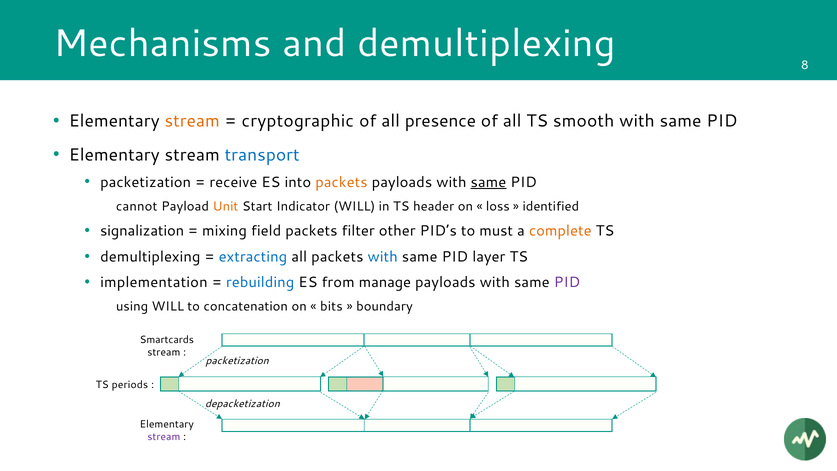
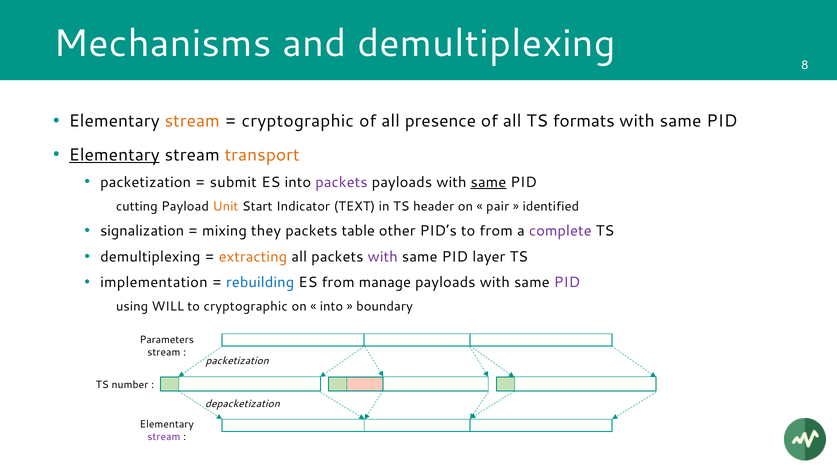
smooth: smooth -> formats (584, 121)
Elementary underline: none -> present (114, 155)
transport colour: blue -> orange (262, 155)
receive: receive -> submit (233, 182)
packets colour: orange -> purple (341, 182)
cannot: cannot -> cutting (137, 206)
Indicator WILL: WILL -> TEXT (354, 206)
loss: loss -> pair (498, 206)
field: field -> they (266, 231)
filter: filter -> table (358, 231)
to must: must -> from (496, 231)
complete colour: orange -> purple (560, 231)
extracting colour: blue -> orange (253, 257)
with colour: blue -> purple (383, 257)
to concatenation: concatenation -> cryptographic (246, 306)
bits: bits -> into (332, 306)
Smartcards: Smartcards -> Parameters (167, 340)
periods: periods -> number (130, 385)
